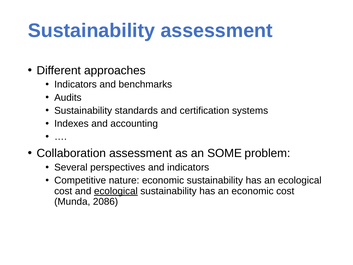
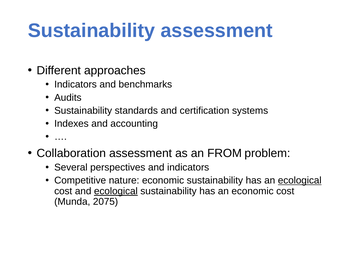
SOME: SOME -> FROM (225, 153)
ecological underline: none -> present (300, 180)
2086: 2086 -> 2075 (106, 202)
